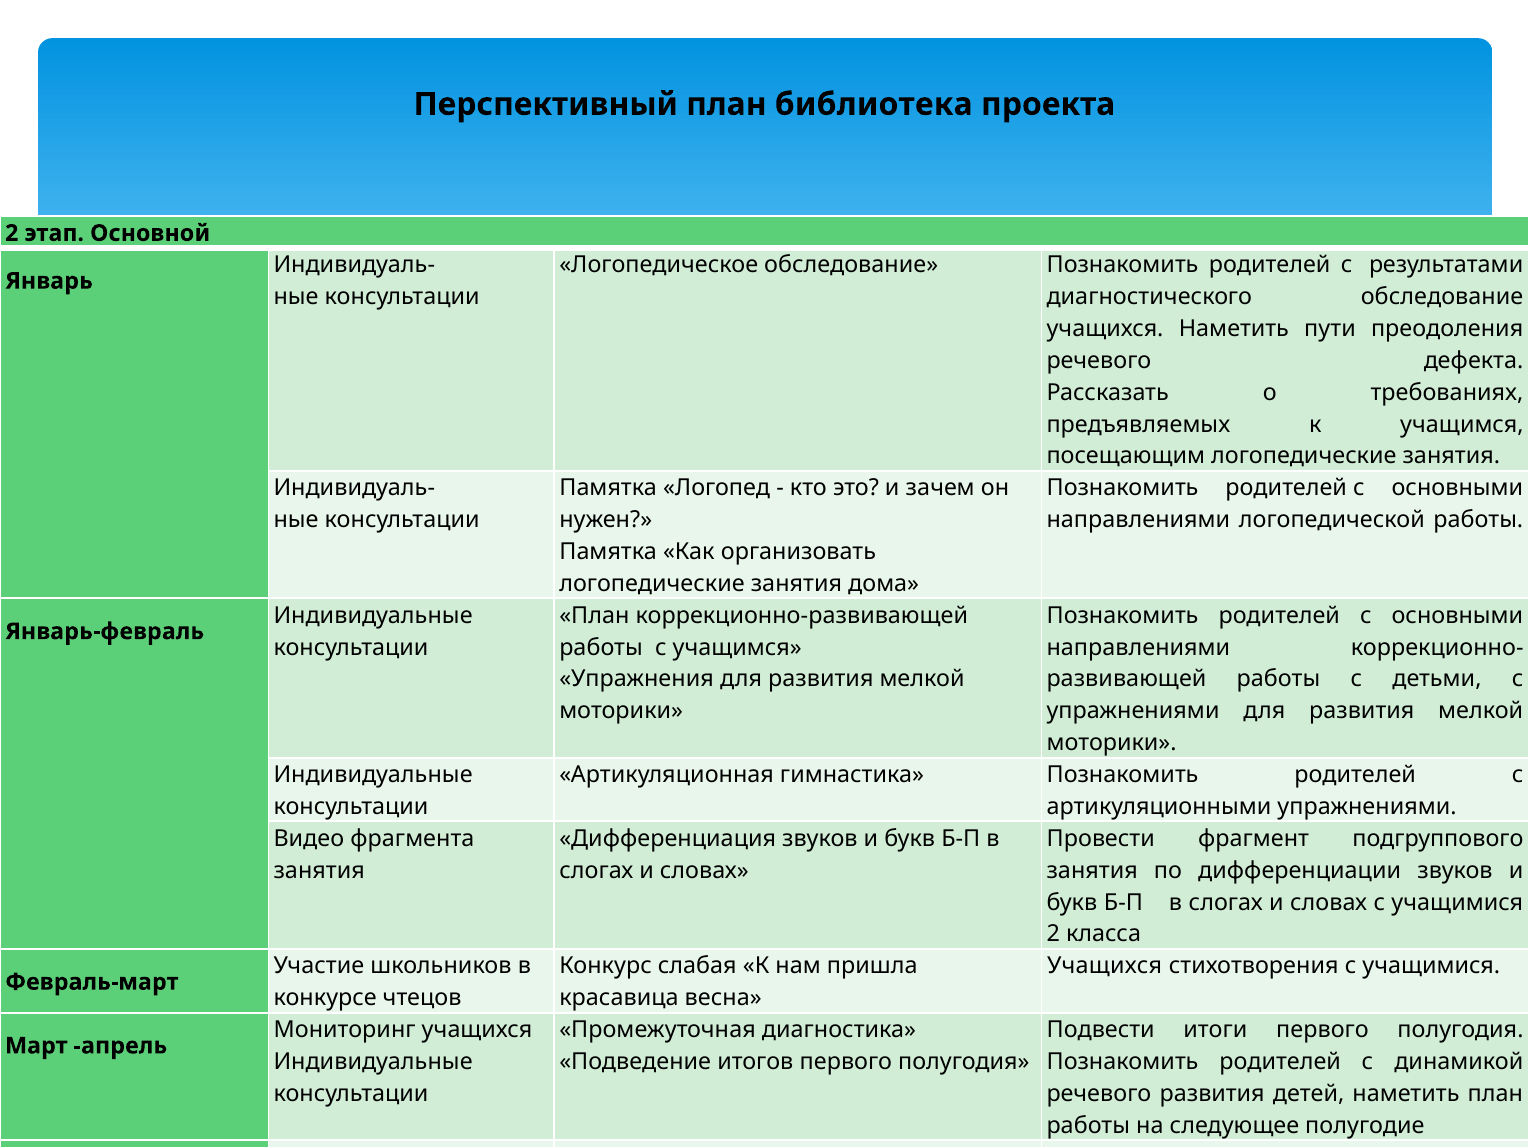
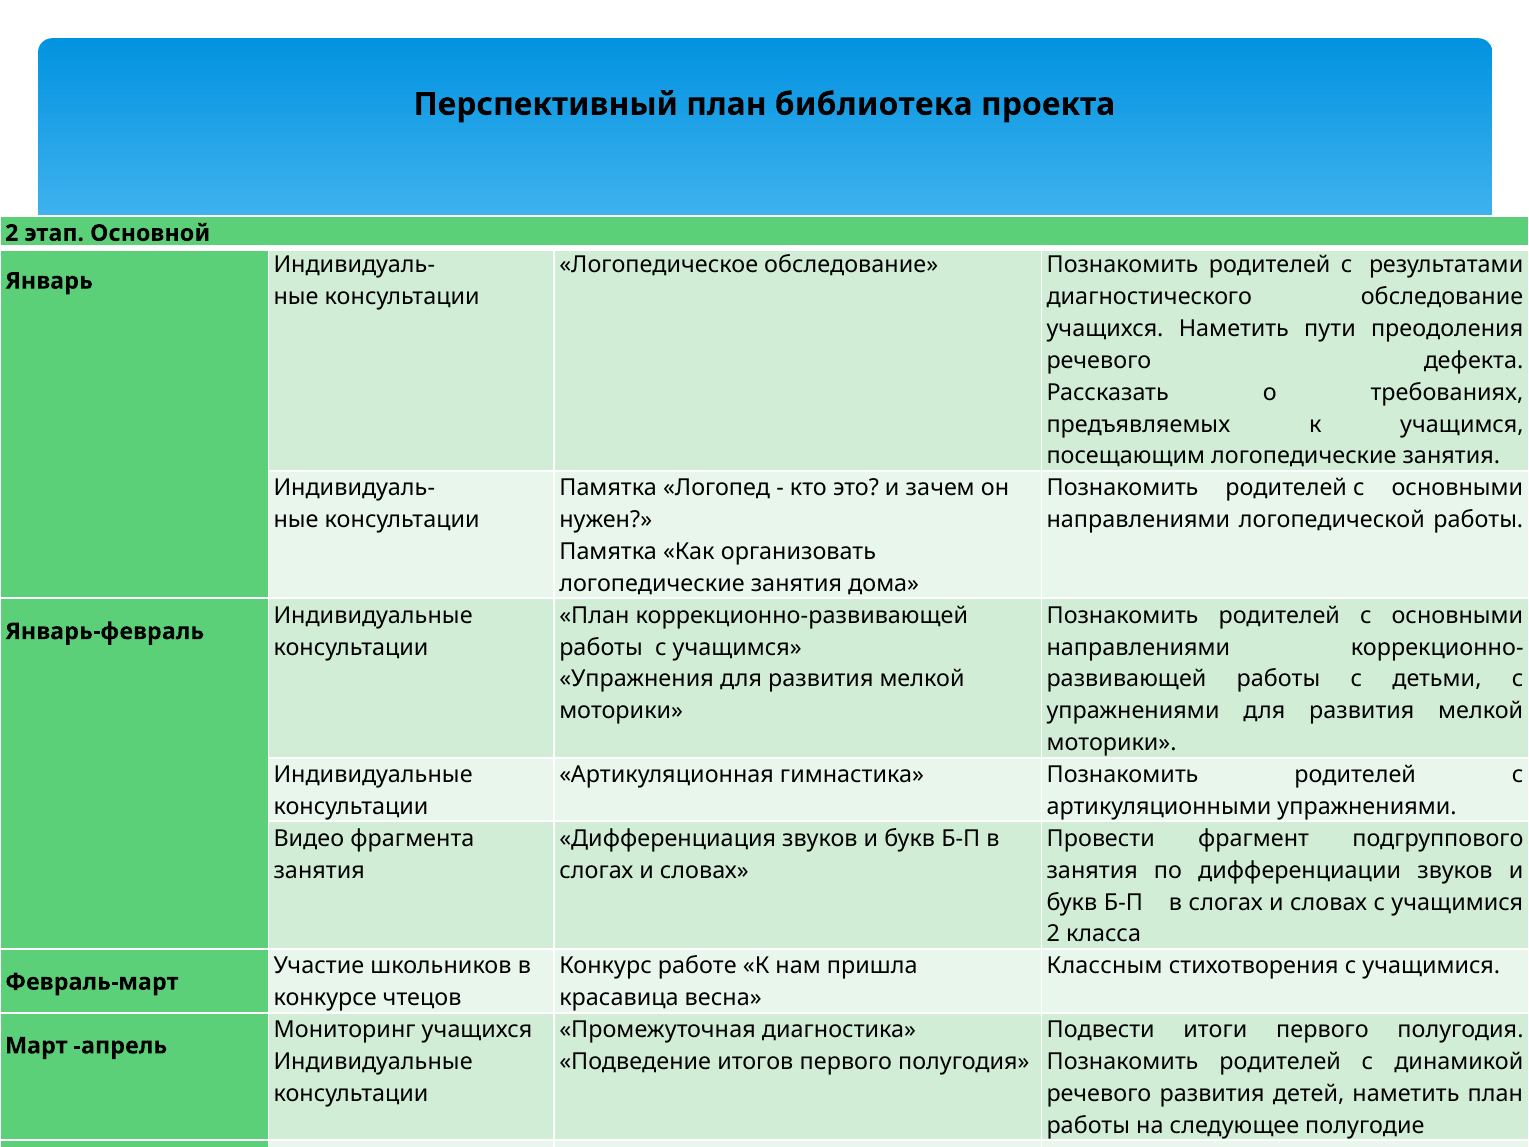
слабая: слабая -> работе (697, 966)
Учащихся: Учащихся -> Классным (1105, 966)
